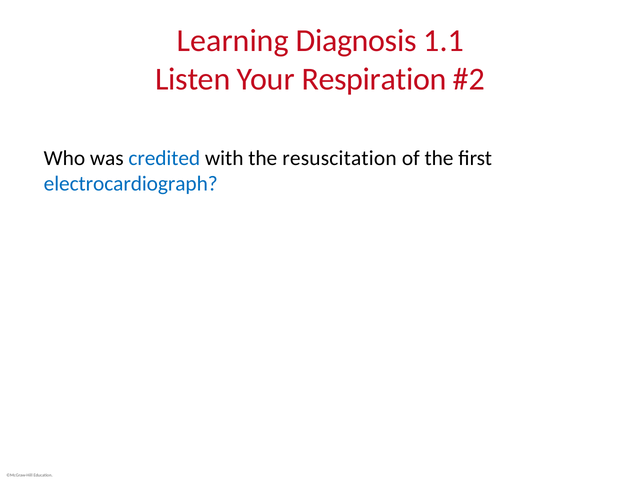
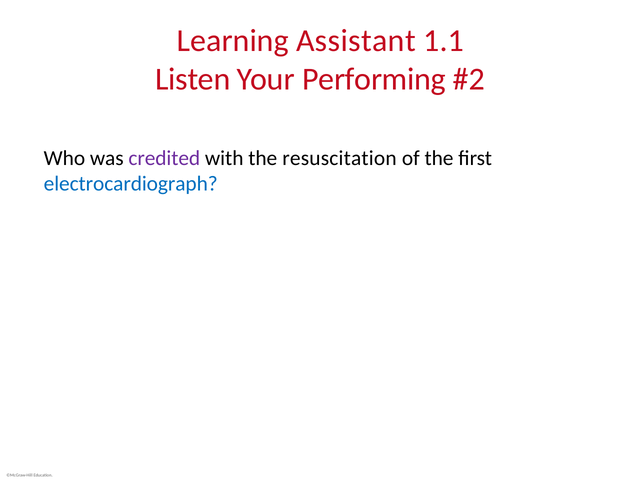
Diagnosis: Diagnosis -> Assistant (356, 41)
Respiration: Respiration -> Performing (374, 79)
credited colour: blue -> purple (164, 158)
